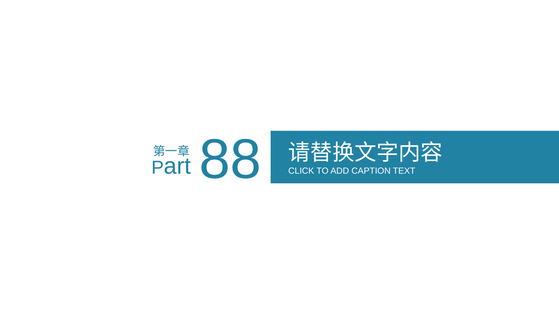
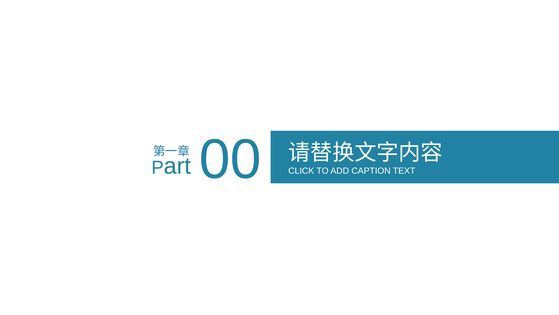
88: 88 -> 00 (230, 160)
